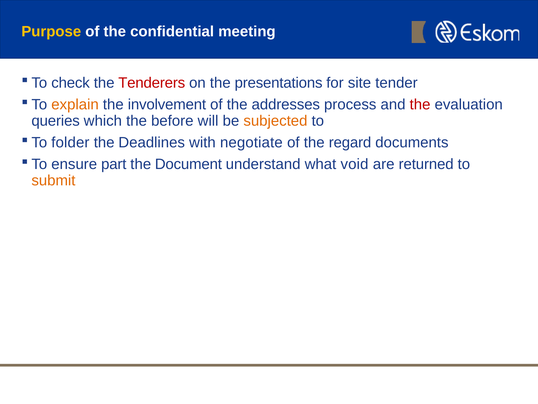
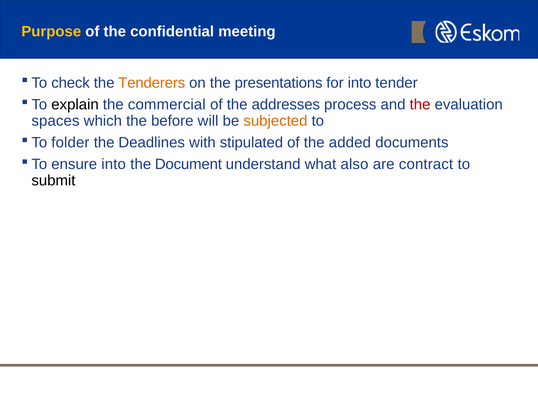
Tenderers colour: red -> orange (152, 83)
for site: site -> into (360, 83)
explain colour: orange -> black (75, 104)
involvement: involvement -> commercial (167, 104)
queries: queries -> spaces (55, 121)
negotiate: negotiate -> stipulated (251, 142)
regard: regard -> added (350, 142)
ensure part: part -> into (114, 164)
void: void -> also (354, 164)
returned: returned -> contract (426, 164)
submit colour: orange -> black (53, 180)
